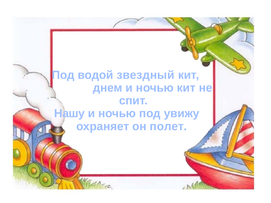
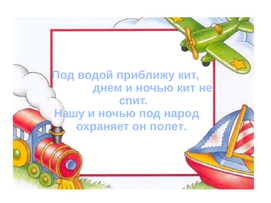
звездный: звездный -> приближу (146, 75)
увижу: увижу -> народ (182, 114)
